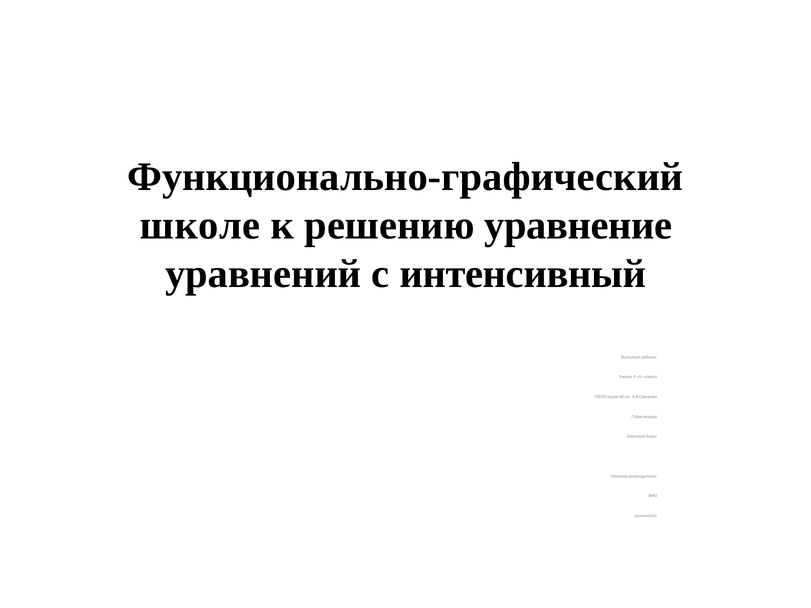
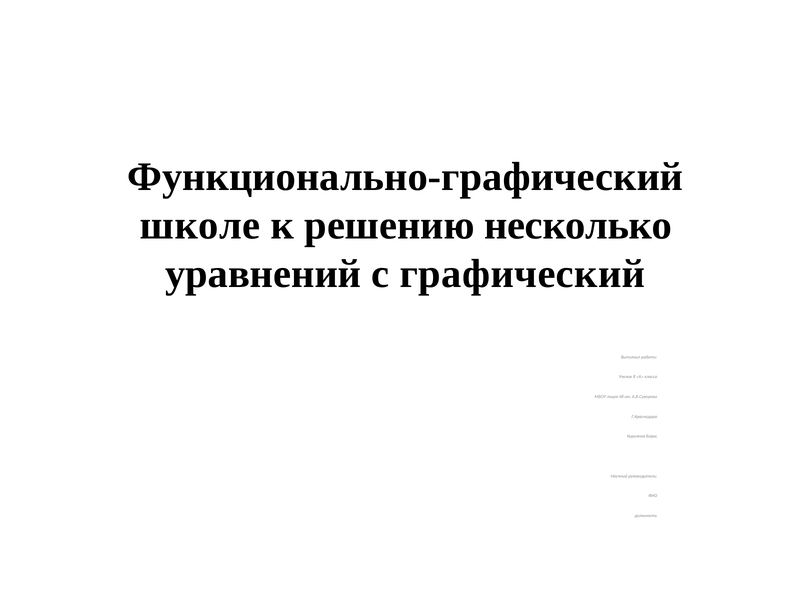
уравнение: уравнение -> несколько (578, 226)
интенсивный: интенсивный -> графический (522, 274)
